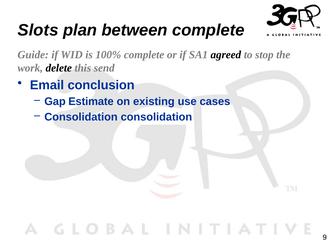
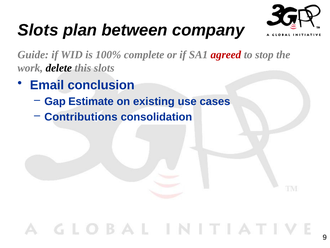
between complete: complete -> company (208, 30)
agreed colour: black -> red (226, 55)
this send: send -> slots (104, 68)
Consolidation: Consolidation -> Contributions (81, 117)
